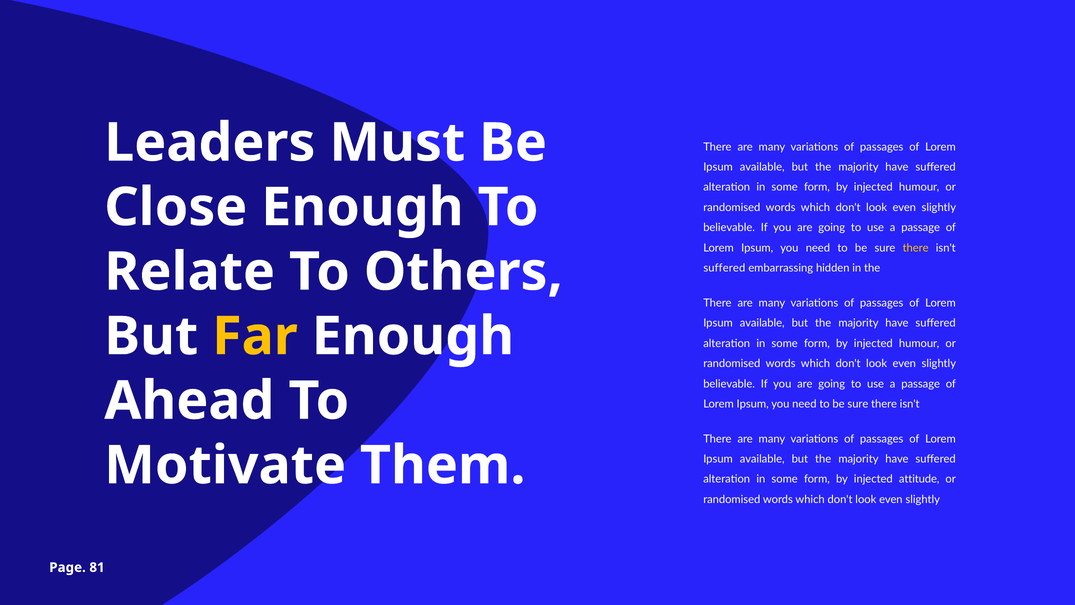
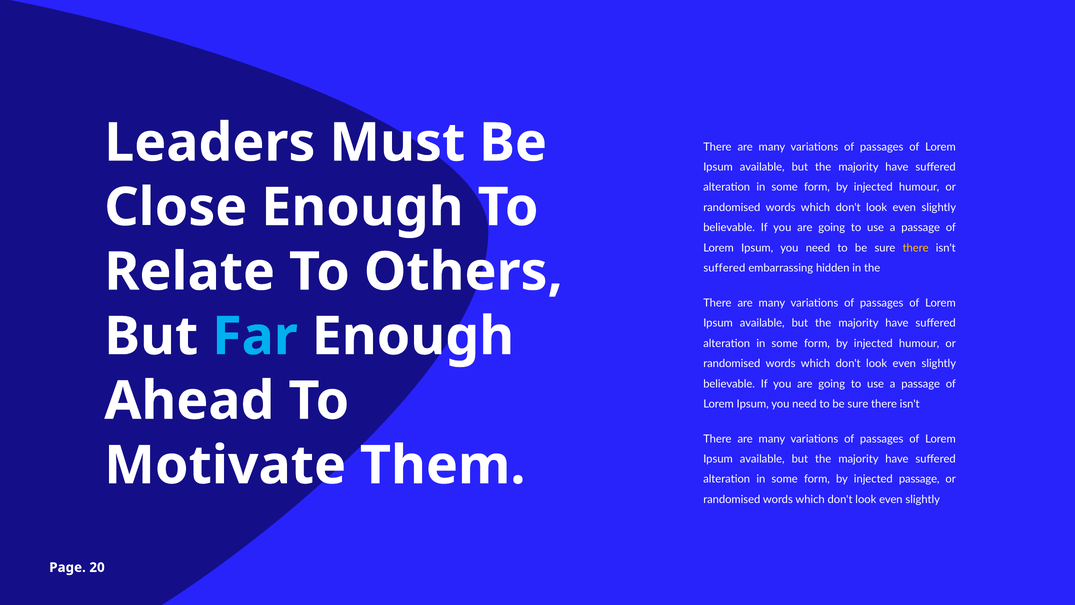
Far colour: yellow -> light blue (255, 336)
injected attitude: attitude -> passage (919, 479)
81: 81 -> 20 (97, 567)
